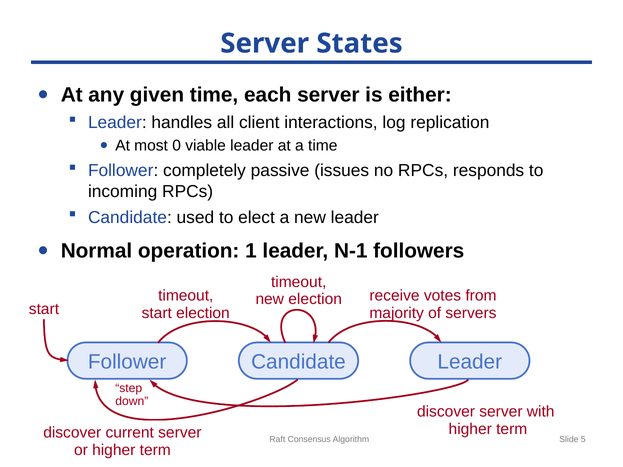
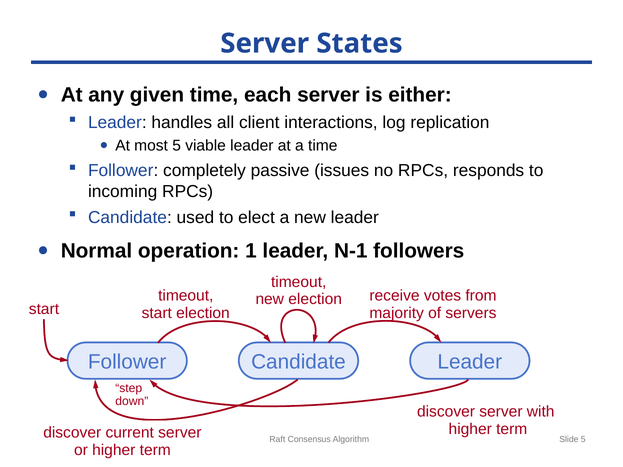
most 0: 0 -> 5 (177, 146)
